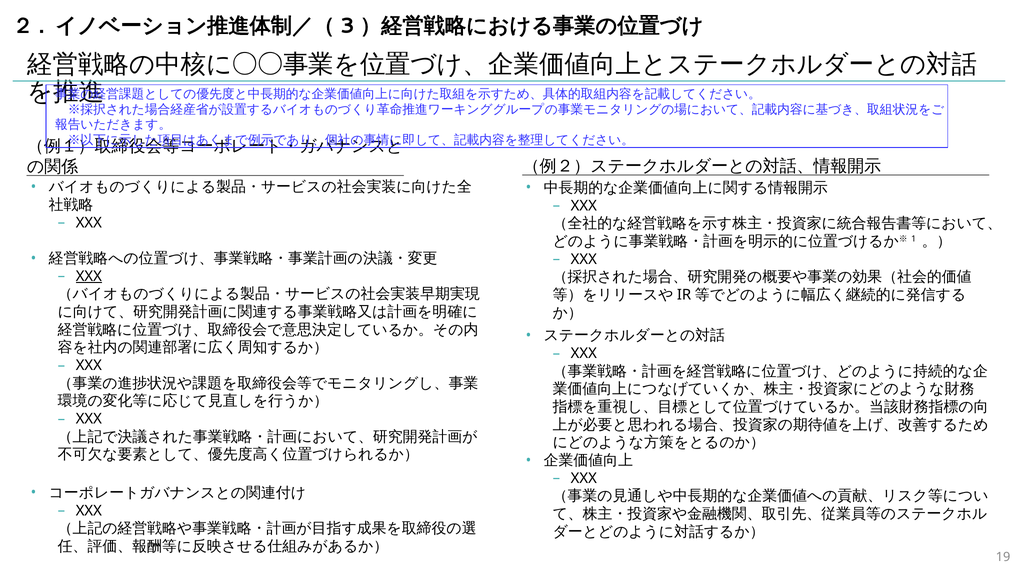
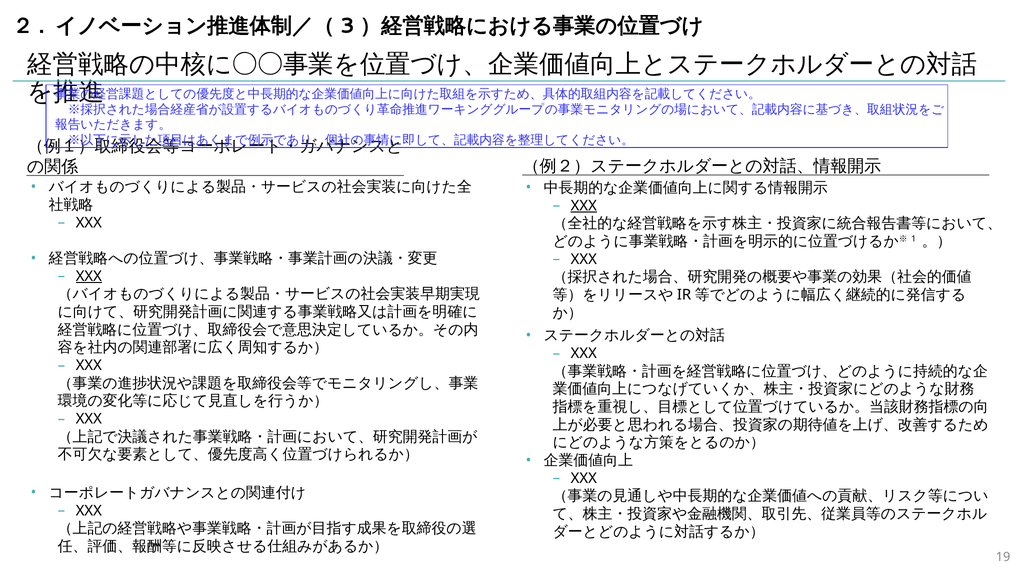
XXX underline: none -> present (584, 205)
